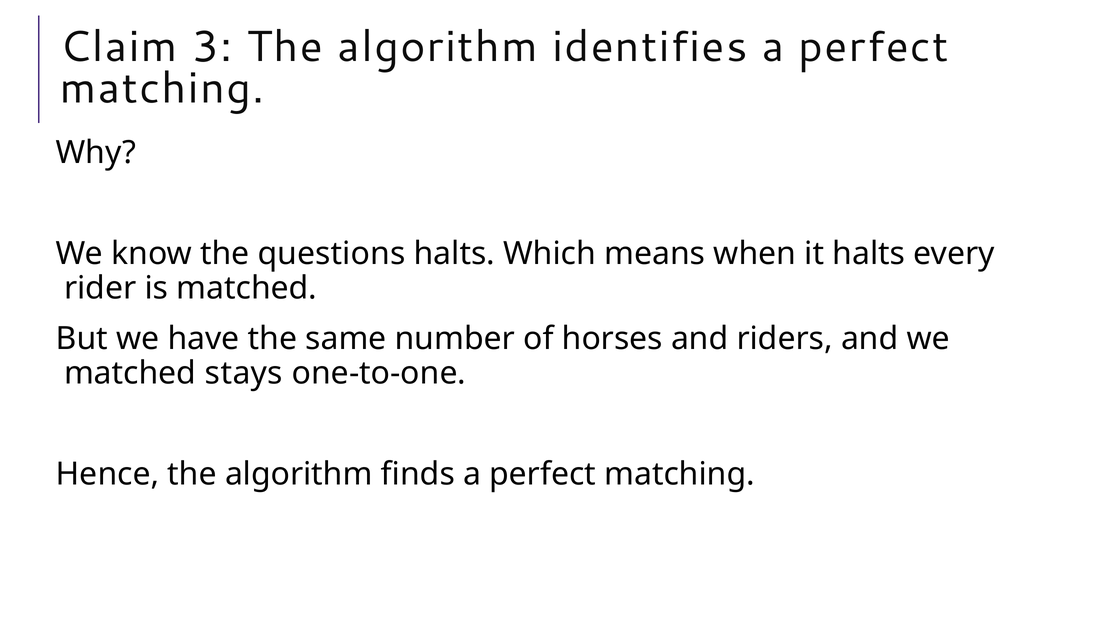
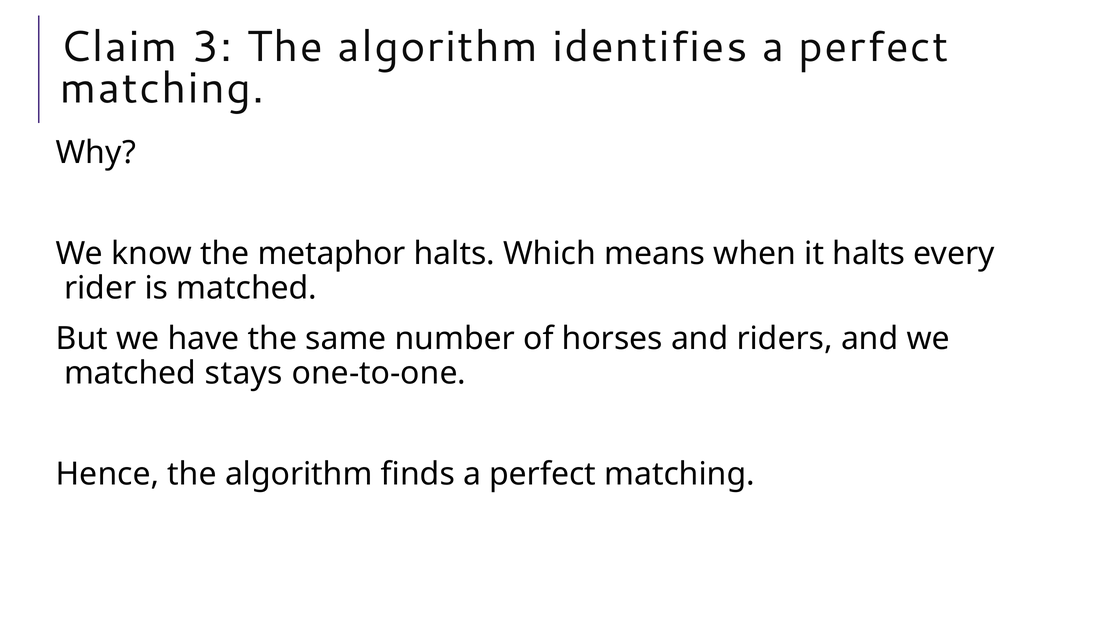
questions: questions -> metaphor (332, 254)
